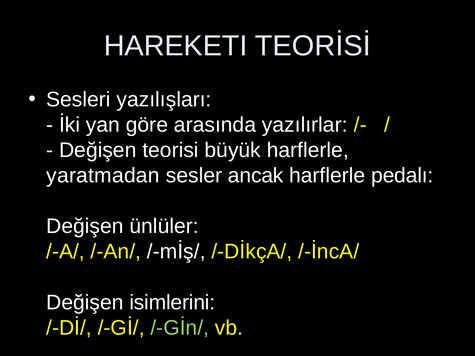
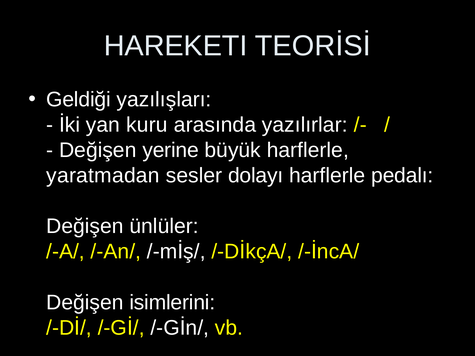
Sesleri: Sesleri -> Geldiği (78, 100)
göre: göre -> kuru (147, 125)
teorisi: teorisi -> yerine (171, 150)
ancak: ancak -> dolayı (256, 176)
/-Gİn/ colour: light green -> white (180, 328)
